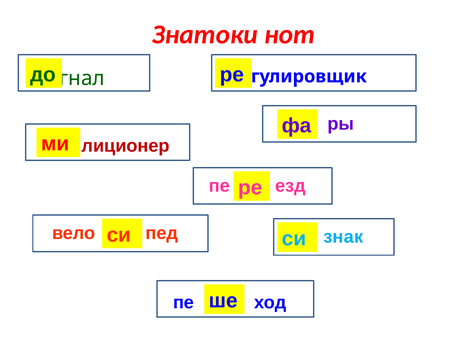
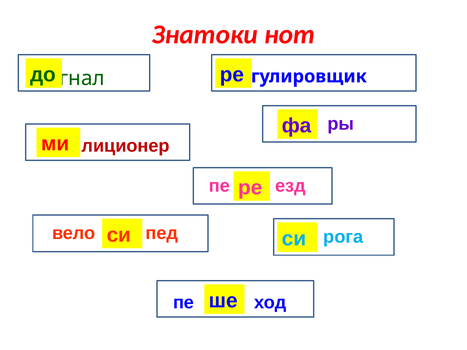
знак: знак -> рога (343, 237)
